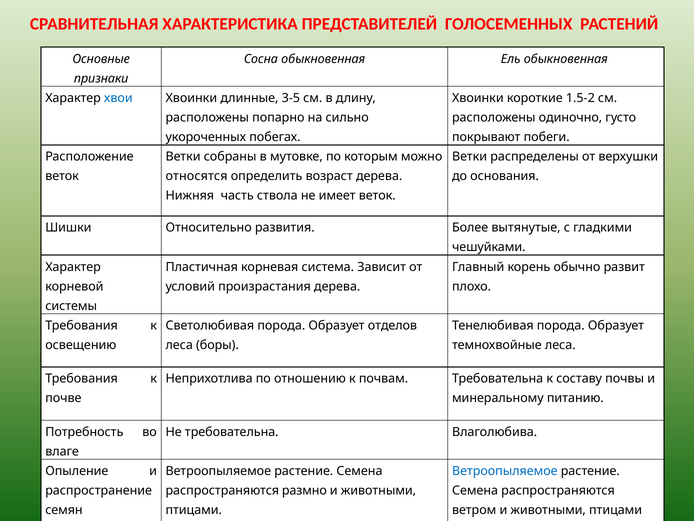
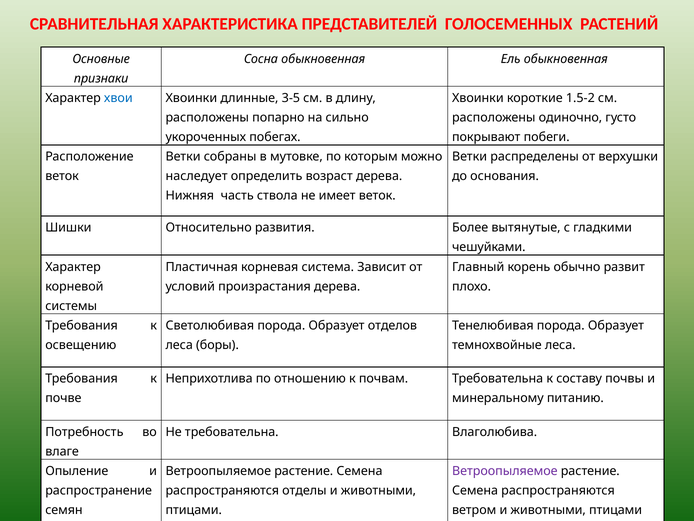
относятся: относятся -> наследует (197, 176)
Ветроопыляемое colour: blue -> purple (505, 471)
размно: размно -> отделы (304, 490)
